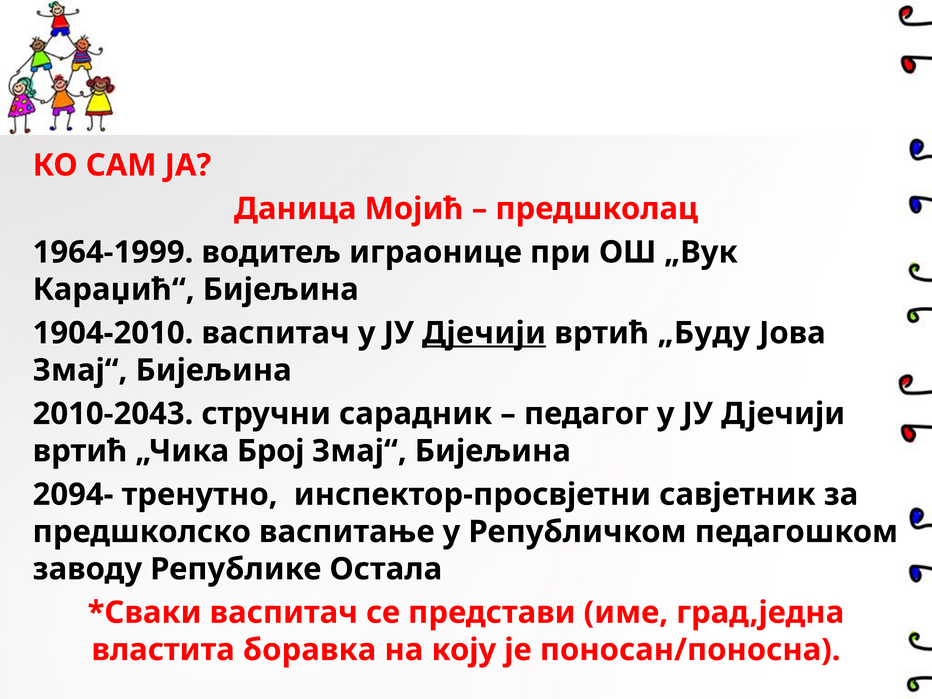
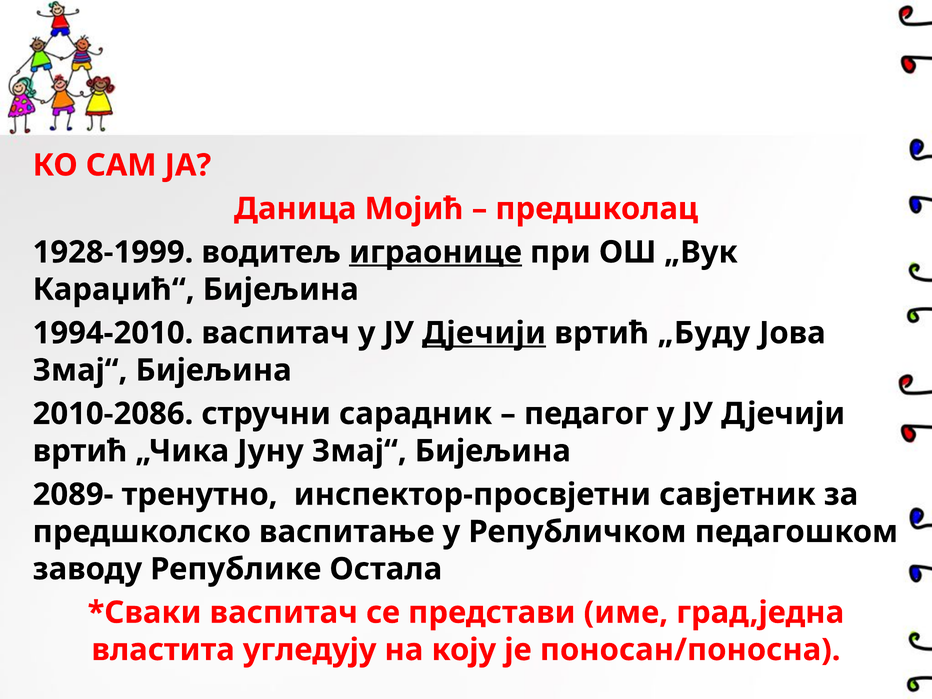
1964-1999: 1964-1999 -> 1928-1999 (113, 252)
играонице underline: none -> present (435, 252)
1904-2010: 1904-2010 -> 1994-2010 (113, 333)
2010-2043: 2010-2043 -> 2010-2086 (113, 414)
Број: Број -> Јуну (270, 451)
2094-: 2094- -> 2089- (73, 495)
боравка: боравка -> угледују (310, 650)
